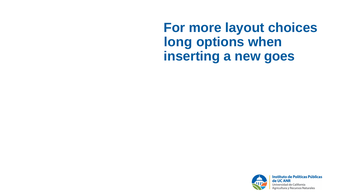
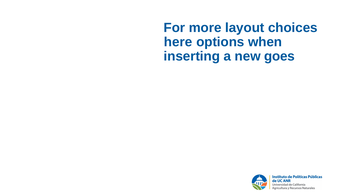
long: long -> here (178, 42)
